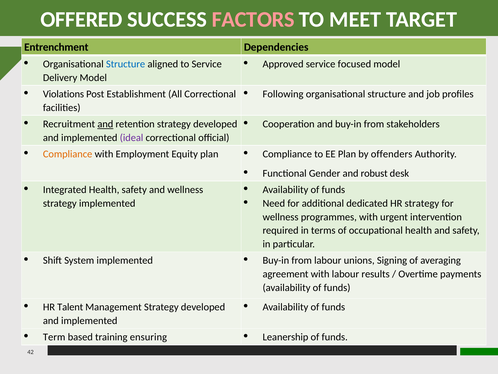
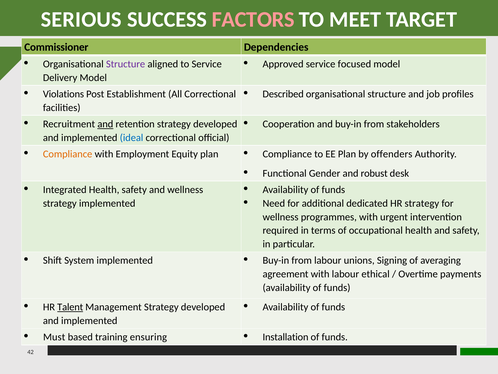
OFFERED: OFFERED -> SERIOUS (81, 19)
Entrenchment: Entrenchment -> Commissioner (56, 47)
Structure colour: blue -> purple (126, 64)
Following: Following -> Described (283, 94)
ideal colour: purple -> blue (132, 138)
results: results -> ethical (376, 274)
Talent underline: none -> present (70, 307)
Term: Term -> Must (54, 337)
Leanership: Leanership -> Installation (286, 337)
